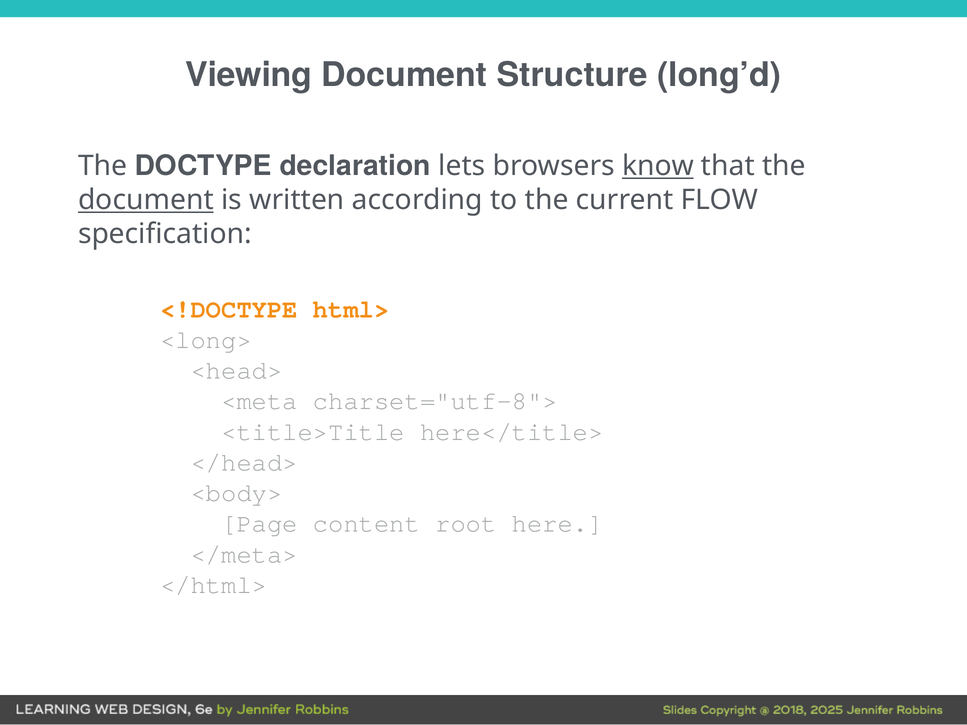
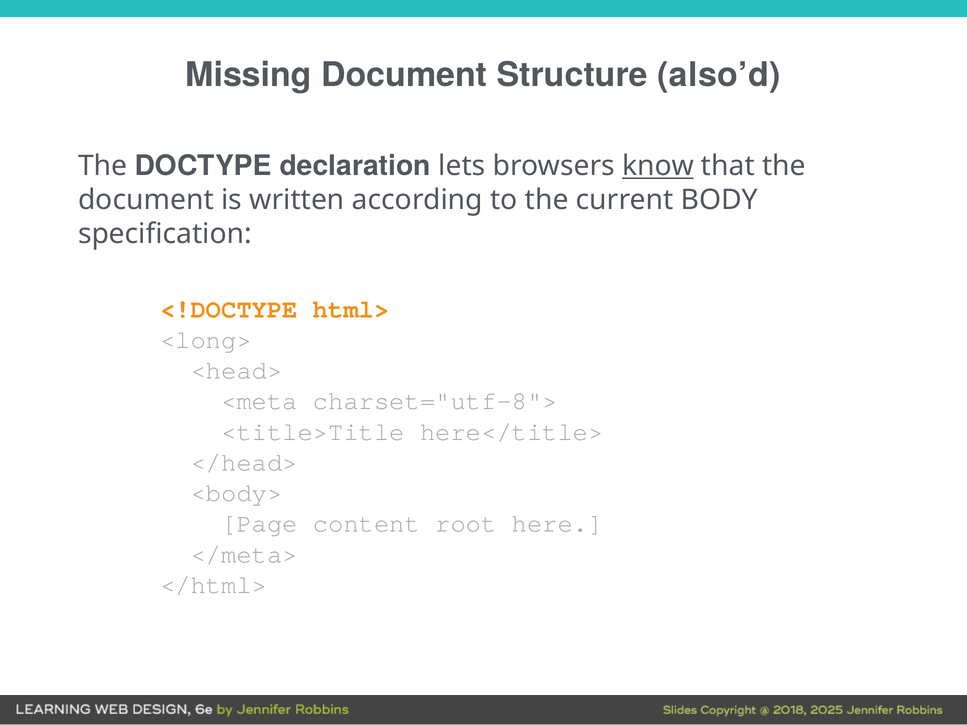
Viewing: Viewing -> Missing (249, 75)
long’d: long’d -> also’d (719, 75)
document underline: present -> none (146, 200)
FLOW: FLOW -> BODY (719, 200)
